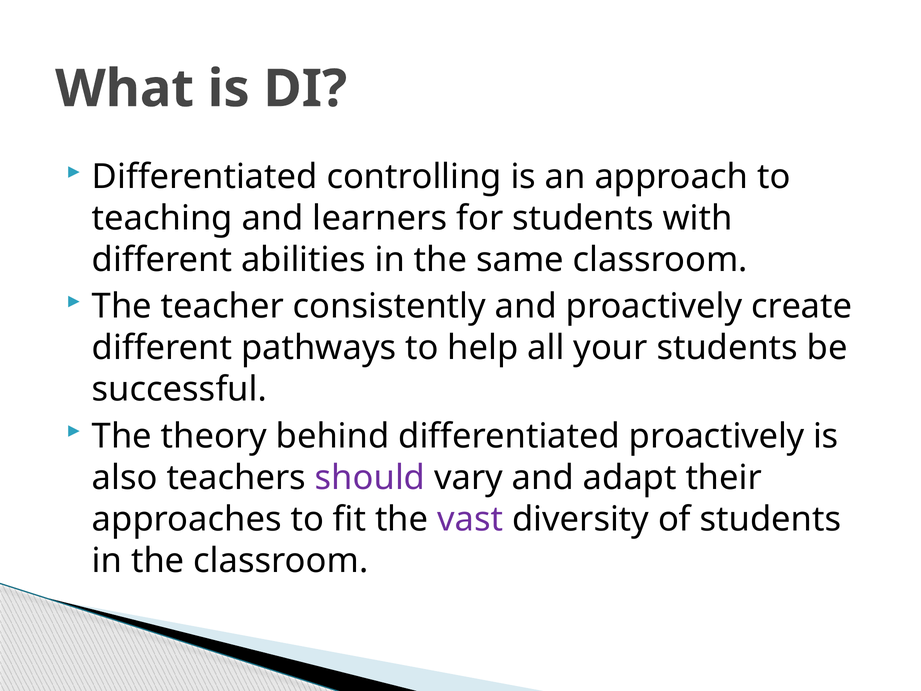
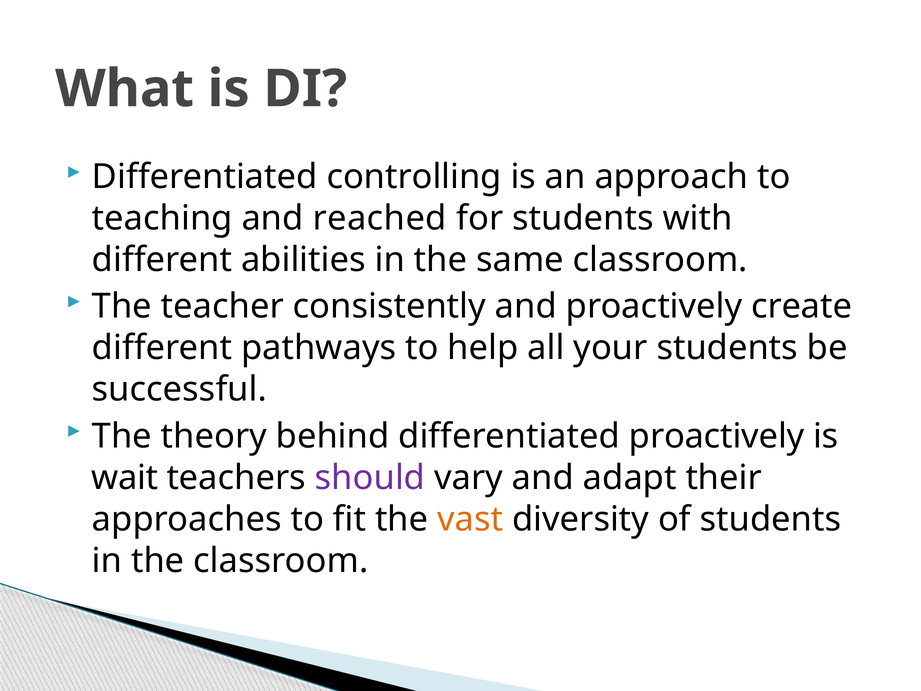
learners: learners -> reached (380, 218)
also: also -> wait (125, 477)
vast colour: purple -> orange (470, 519)
